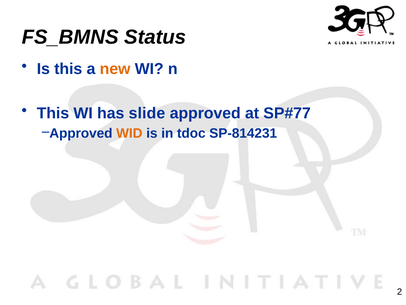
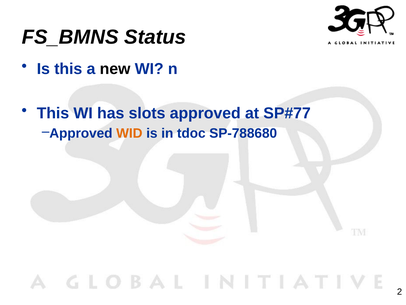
new colour: orange -> black (115, 69)
slide: slide -> slots (147, 113)
SP-814231: SP-814231 -> SP-788680 (243, 133)
